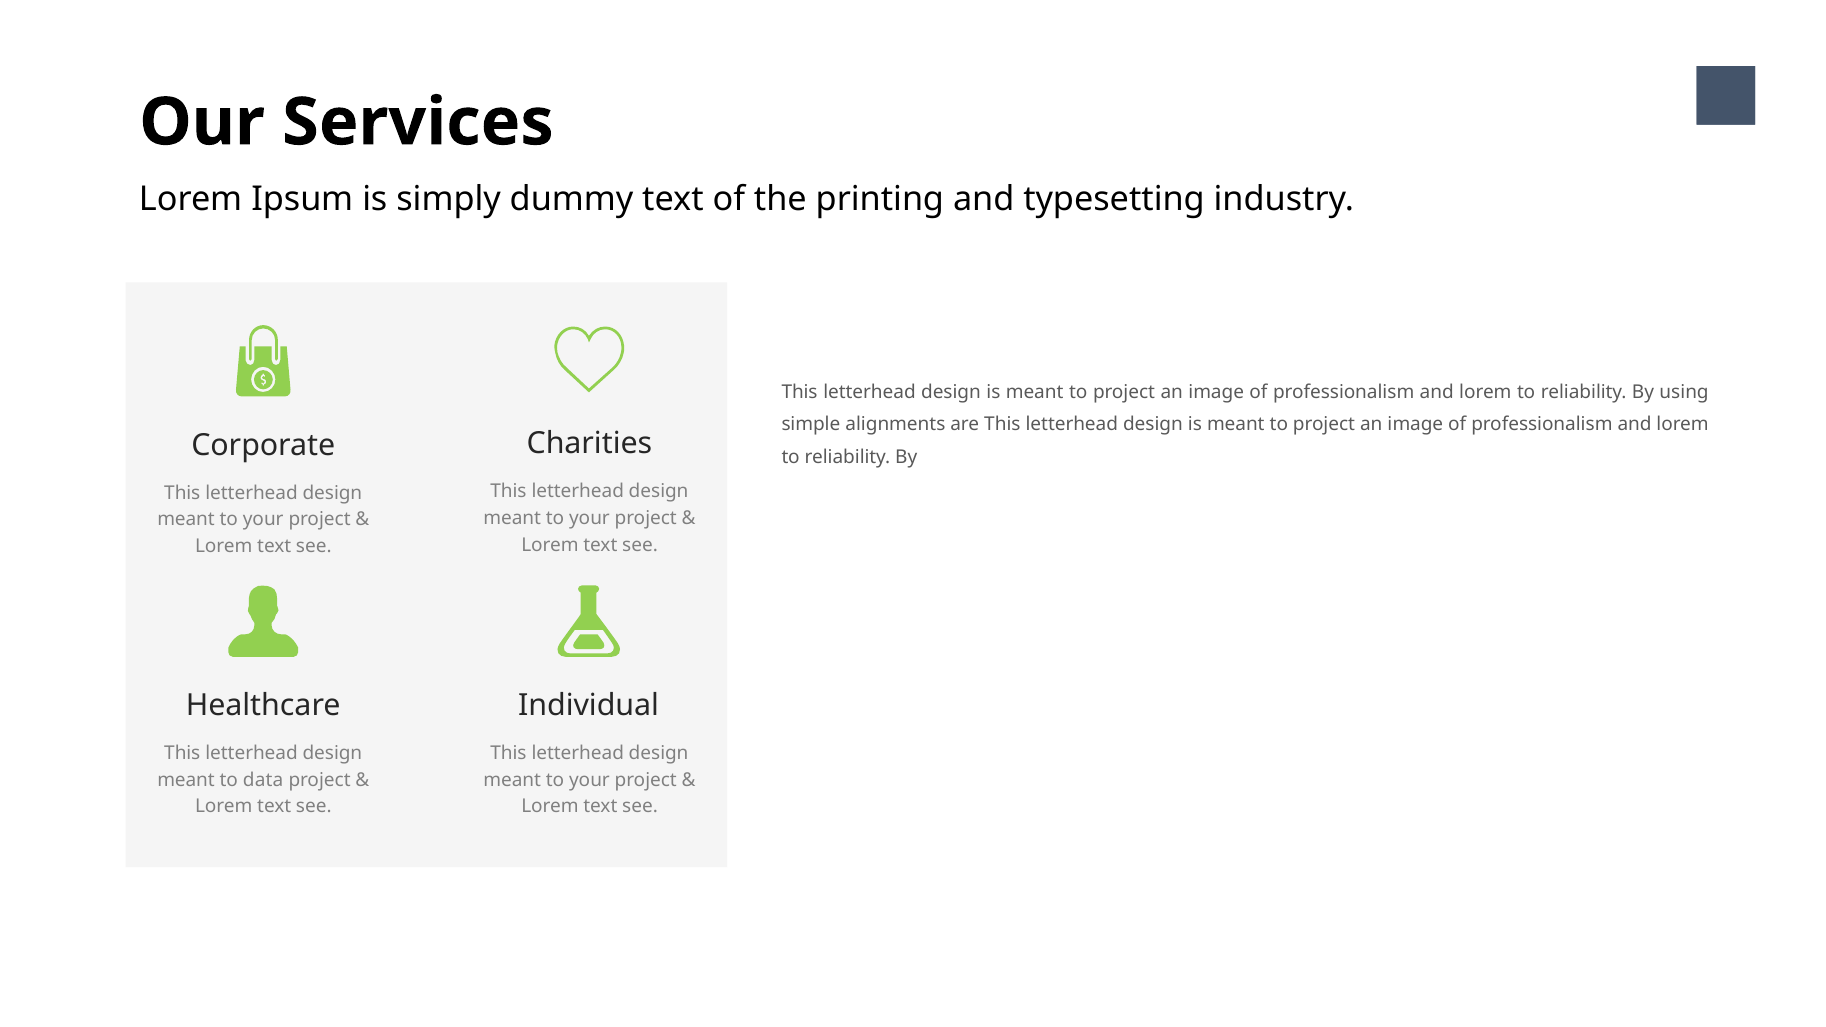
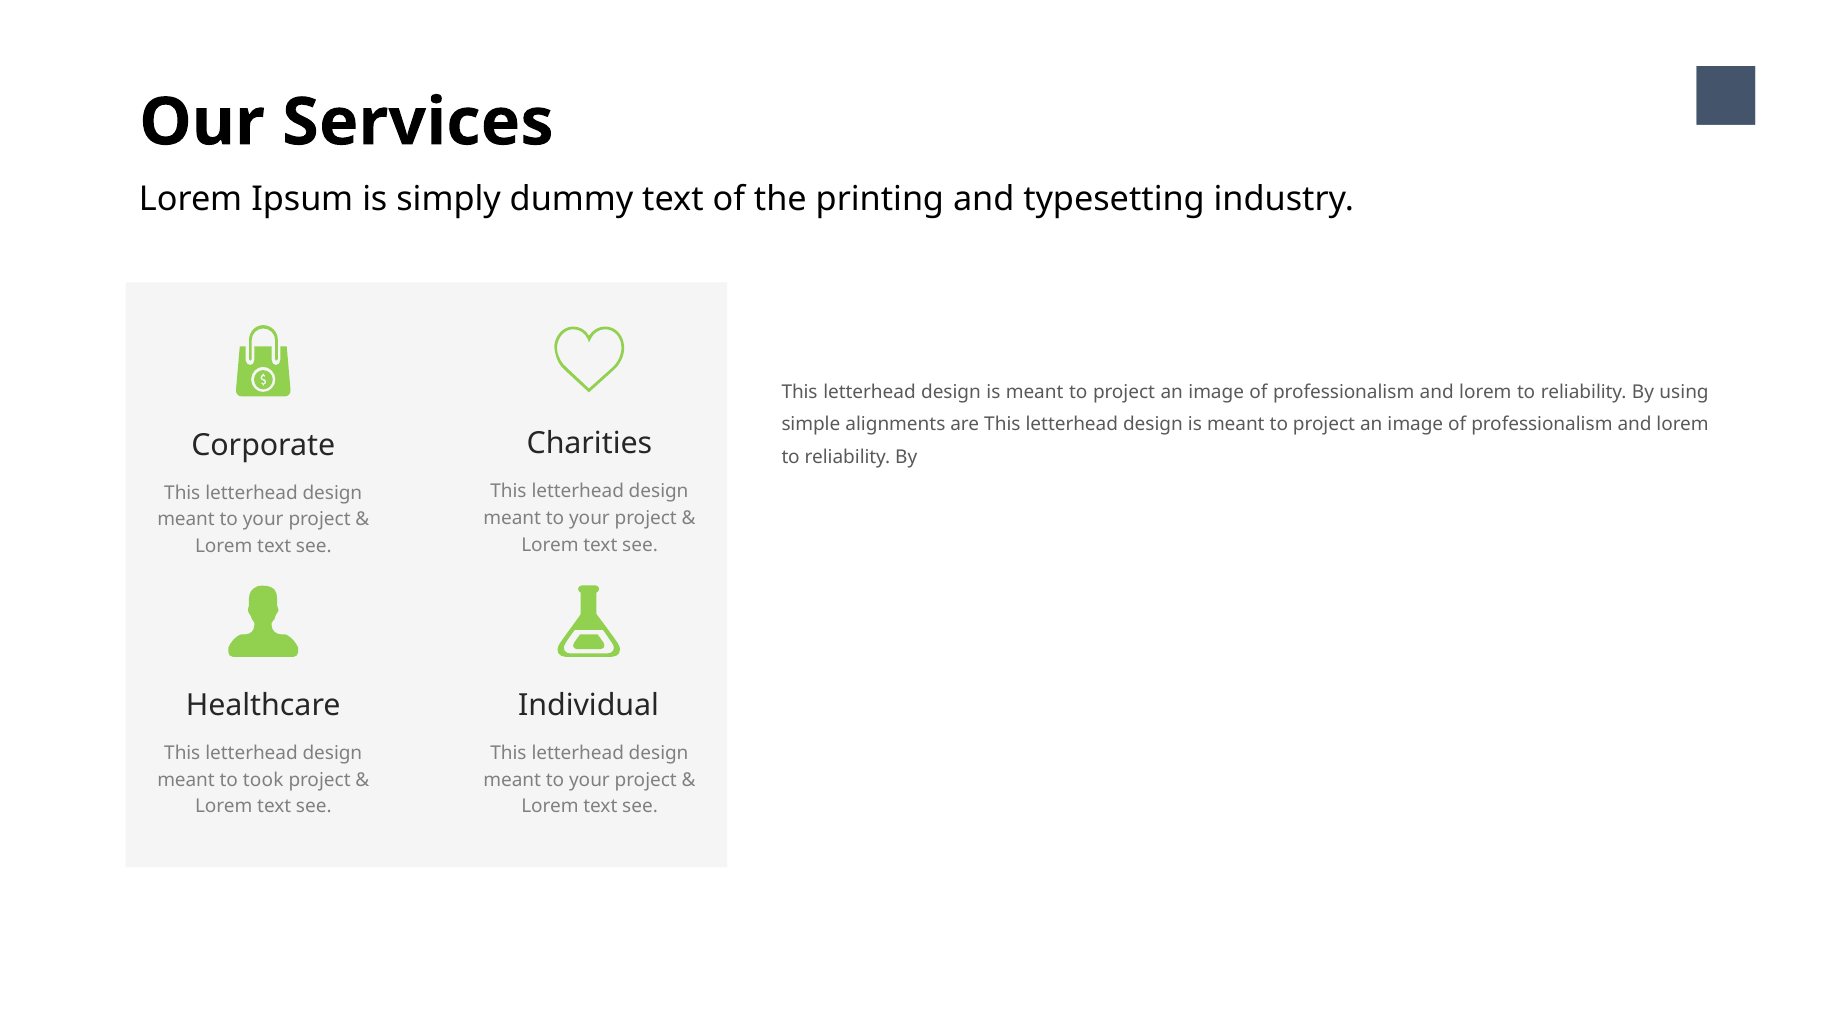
data: data -> took (263, 780)
